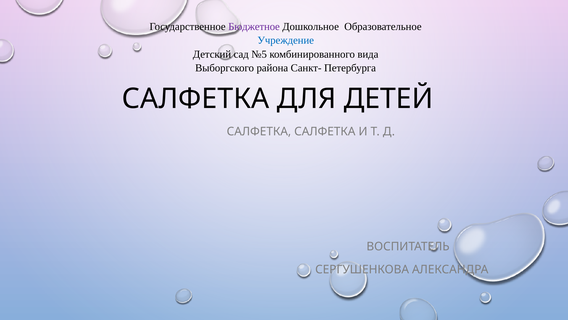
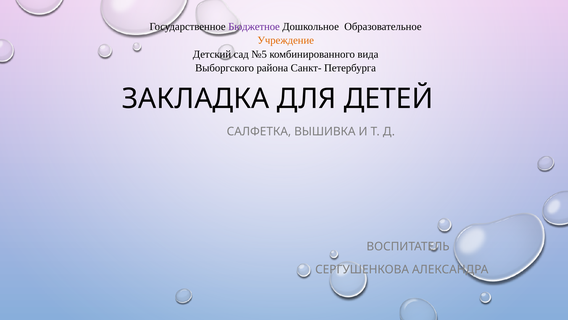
Учреждение colour: blue -> orange (286, 40)
САЛФЕТКА: САЛФЕТКА -> ЗАКЛАДКА (196, 99)
САЛФЕТКА САЛФЕТКА: САЛФЕТКА -> ВЫШИВКА (325, 131)
